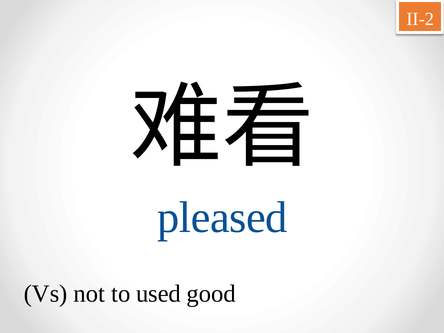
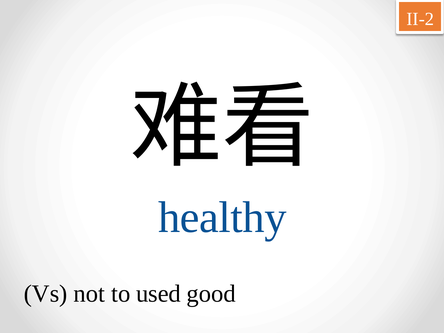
pleased: pleased -> healthy (222, 218)
